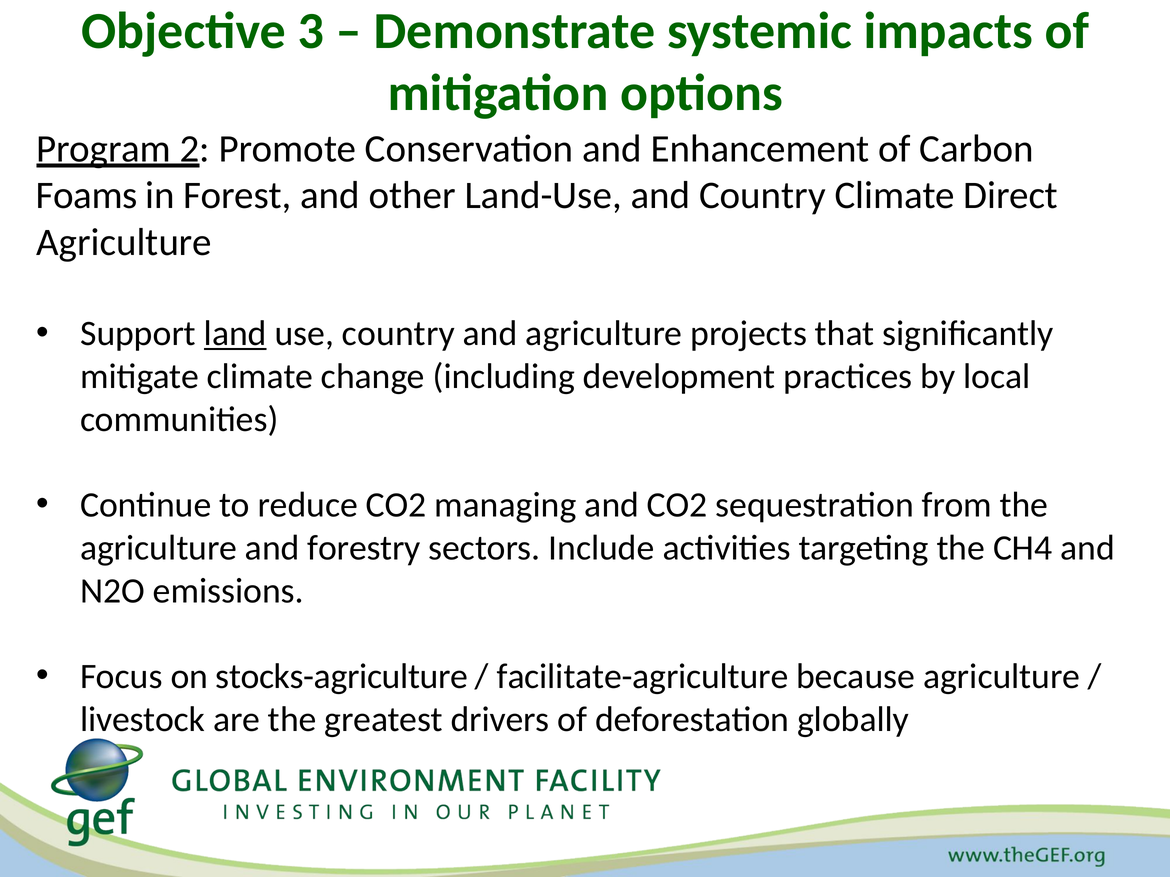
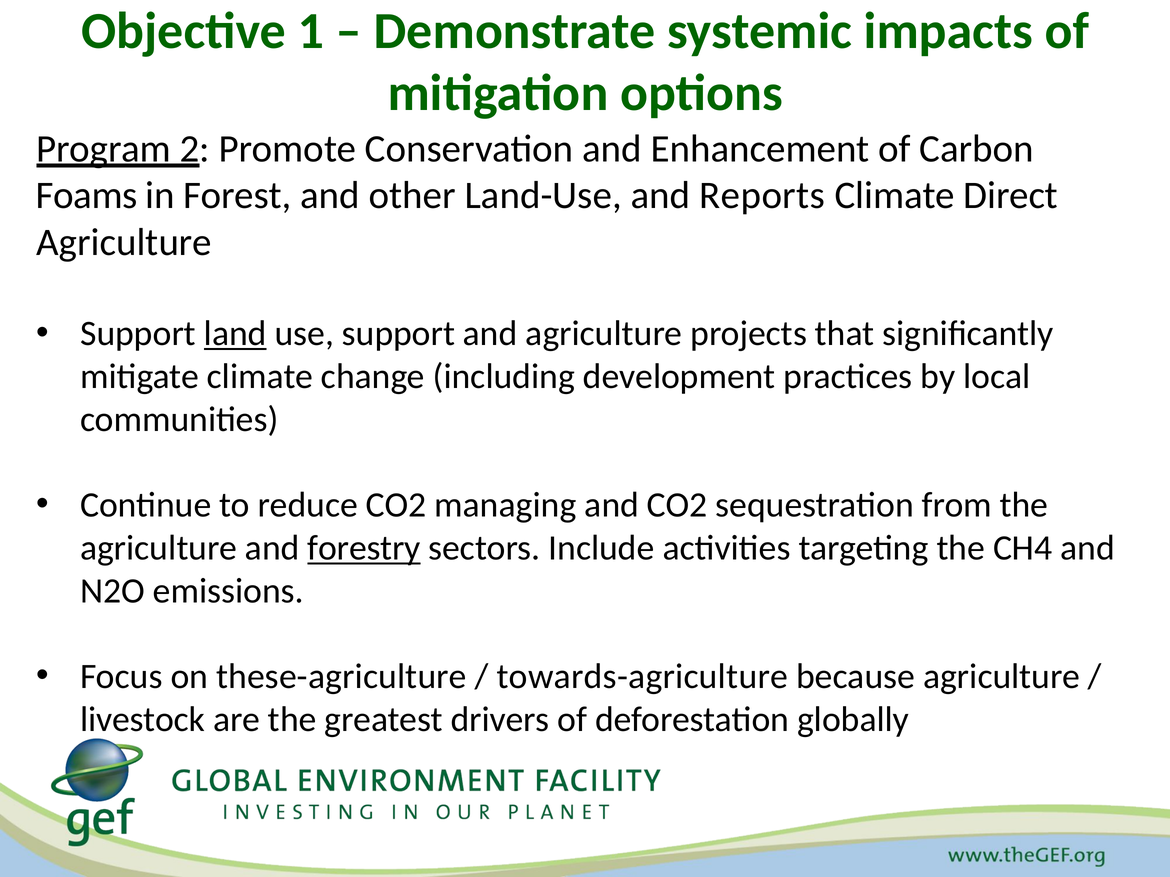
3: 3 -> 1 (311, 31)
and Country: Country -> Reports (762, 196)
use country: country -> support (398, 334)
forestry underline: none -> present (364, 548)
stocks-agriculture: stocks-agriculture -> these-agriculture (341, 677)
facilitate-agriculture: facilitate-agriculture -> towards-agriculture (642, 677)
